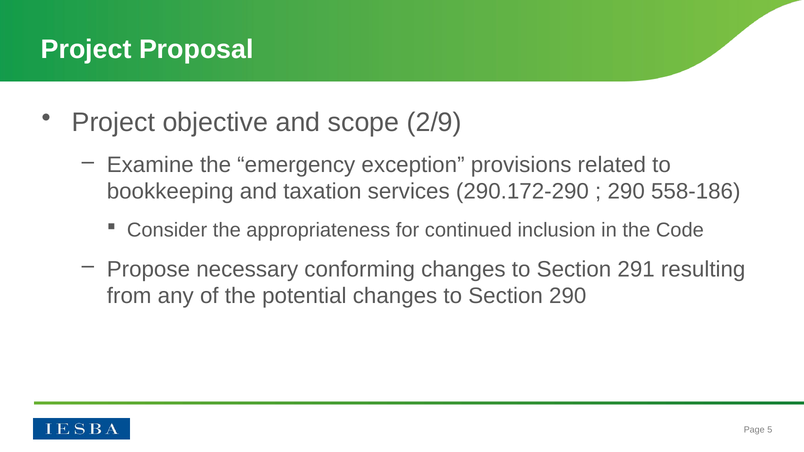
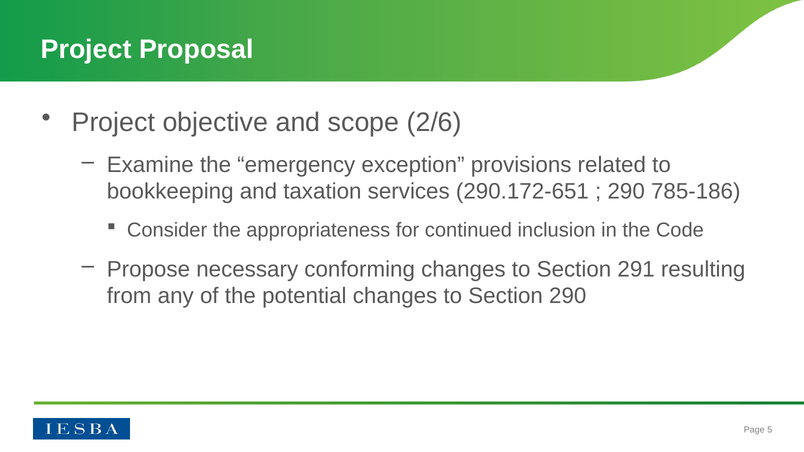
2/9: 2/9 -> 2/6 (434, 122)
290.172-290: 290.172-290 -> 290.172-651 (522, 192)
558-186: 558-186 -> 785-186 (696, 192)
